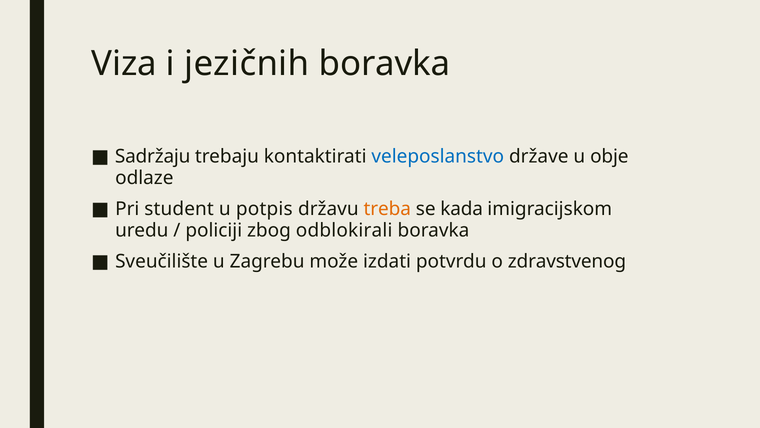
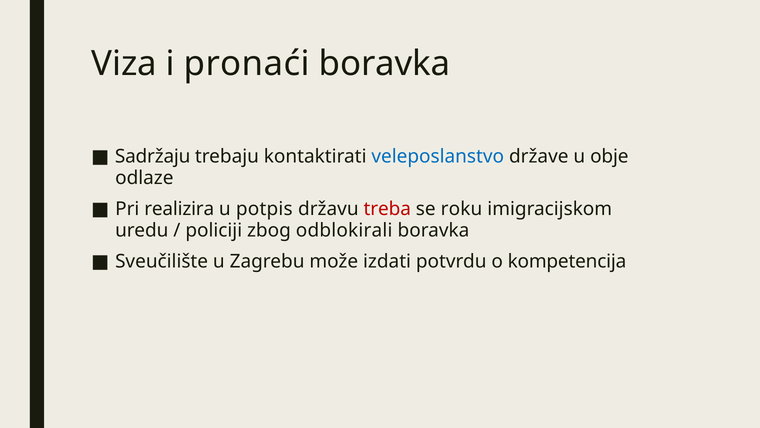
jezičnih: jezičnih -> pronaći (247, 64)
student: student -> realizira (179, 209)
treba colour: orange -> red (387, 209)
kada: kada -> roku (461, 209)
zdravstvenog: zdravstvenog -> kompetencija (567, 261)
